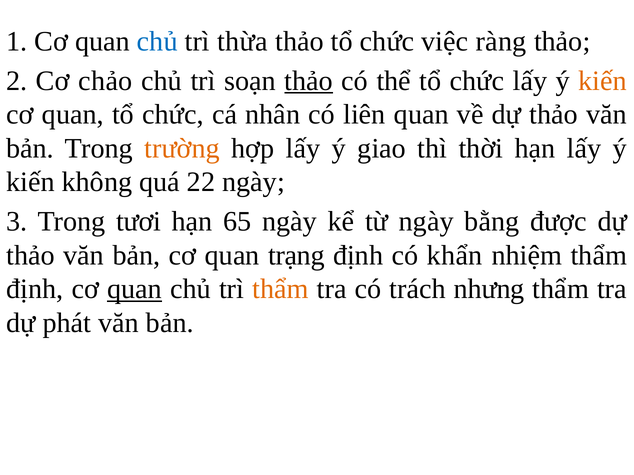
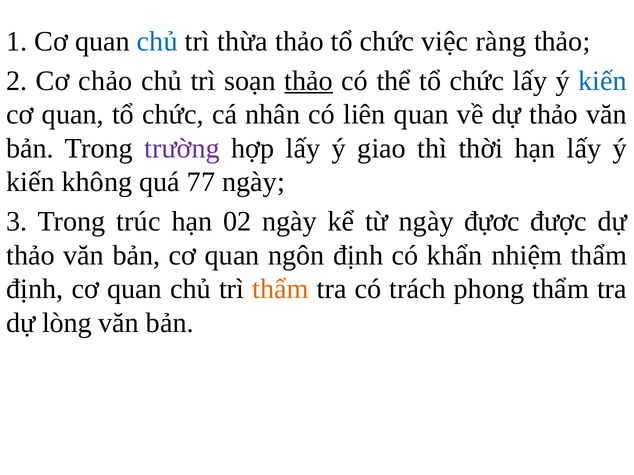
kiến colour: orange -> blue (602, 81)
trường colour: orange -> purple (182, 149)
22: 22 -> 77 (201, 182)
tươi: tươi -> trúc (138, 222)
65: 65 -> 02 (237, 222)
bằng: bằng -> đựơc (492, 222)
trạng: trạng -> ngôn (296, 256)
quan underline: present -> none (135, 289)
nhưng: nhưng -> phong (489, 289)
phát: phát -> lòng (67, 323)
